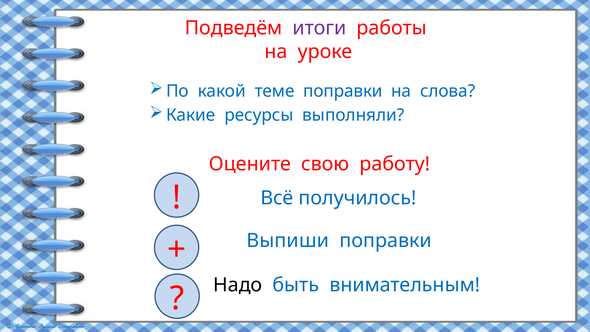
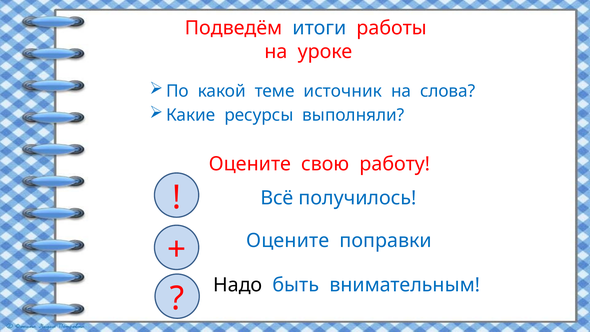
итоги colour: purple -> blue (320, 28)
теме поправки: поправки -> источник (343, 91)
Выпиши: Выпиши -> Оцените (288, 241)
